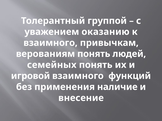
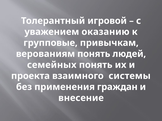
группой: группой -> игровой (107, 21)
взаимного: взаимного -> групповые (51, 43)
игровой: игровой -> проекта (30, 76)
функций: функций -> системы (130, 76)
наличие: наличие -> граждан (117, 87)
